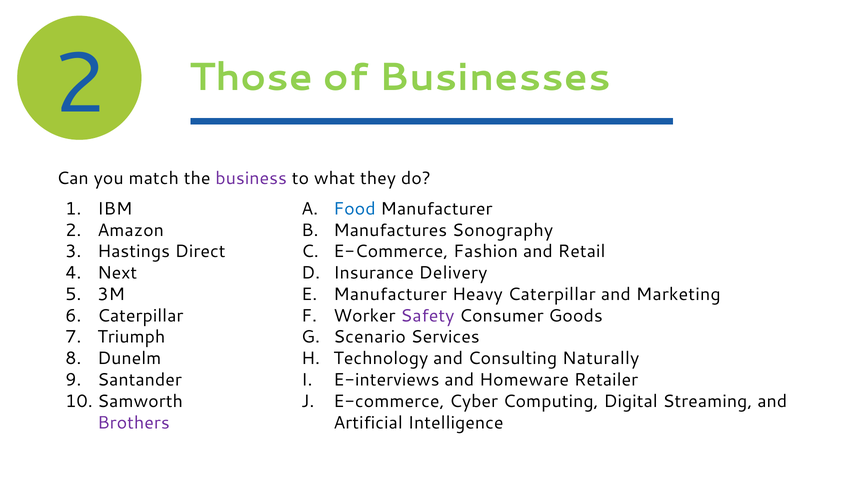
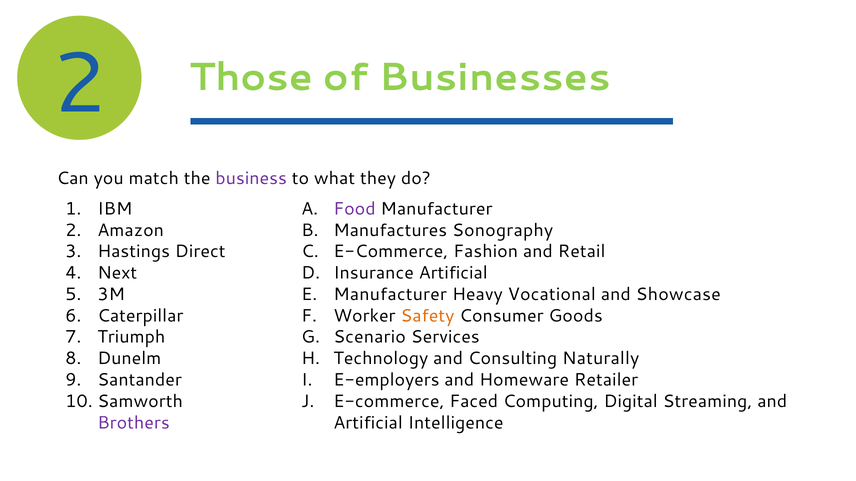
Food colour: blue -> purple (354, 209)
Insurance Delivery: Delivery -> Artificial (453, 273)
Heavy Caterpillar: Caterpillar -> Vocational (552, 295)
Marketing: Marketing -> Showcase (678, 295)
Safety colour: purple -> orange (427, 316)
E-interviews: E-interviews -> E-employers (386, 380)
Cyber: Cyber -> Faced (474, 402)
